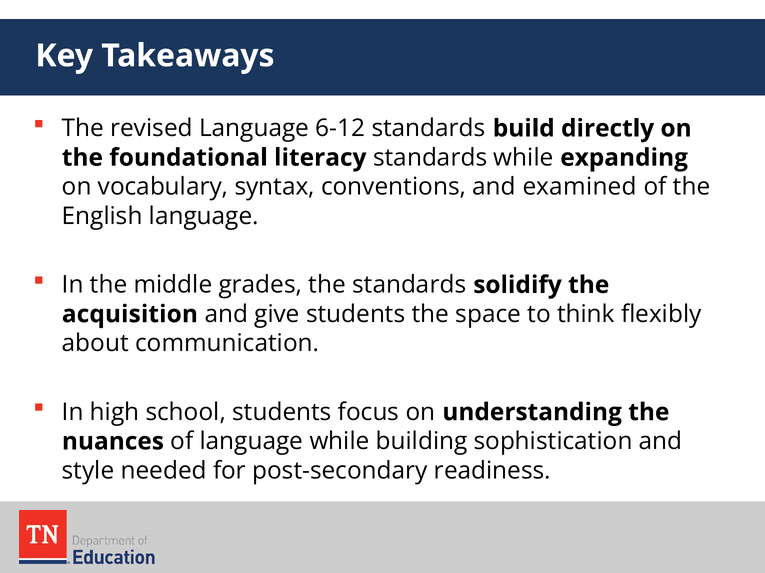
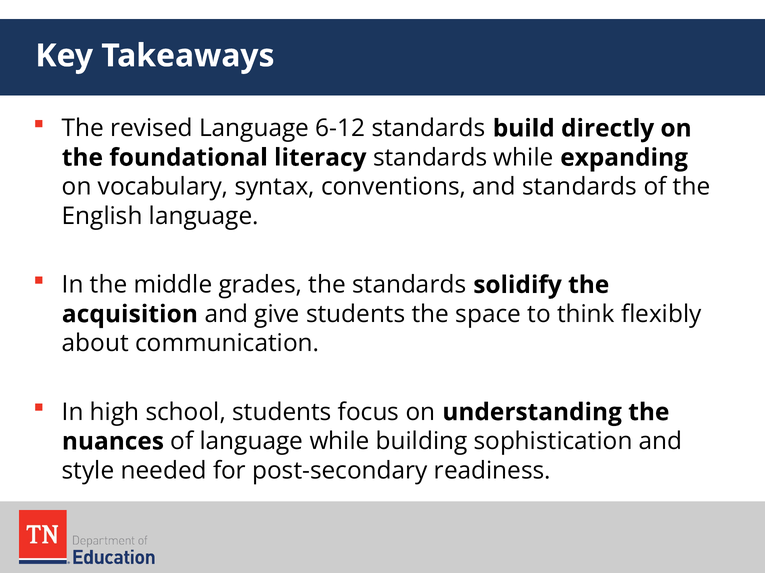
and examined: examined -> standards (580, 187)
